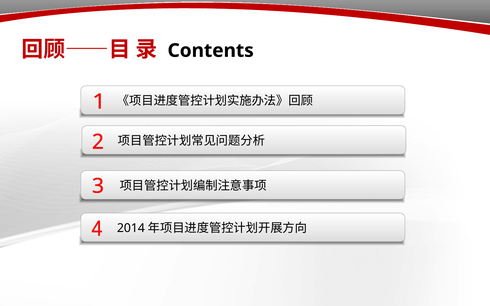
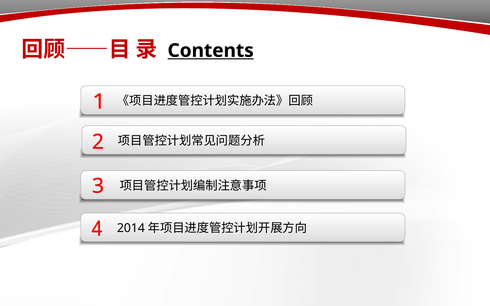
Contents underline: none -> present (211, 51)
